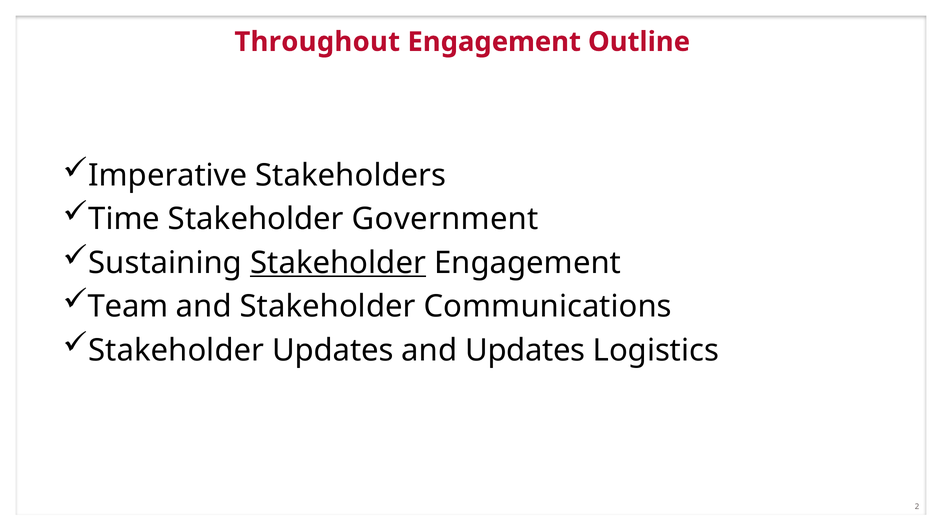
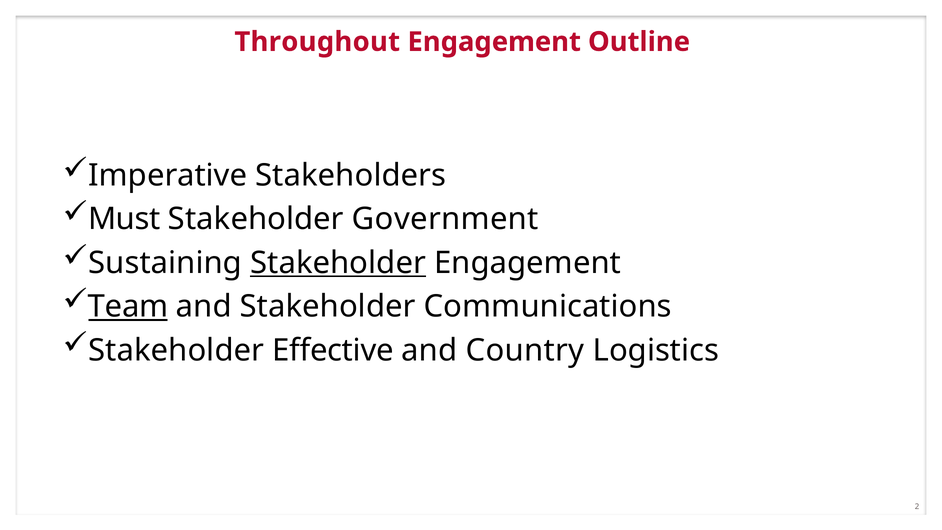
Time: Time -> Must (124, 219)
Team underline: none -> present (128, 306)
Stakeholder Updates: Updates -> Effective (333, 350)
and Updates: Updates -> Country (525, 350)
